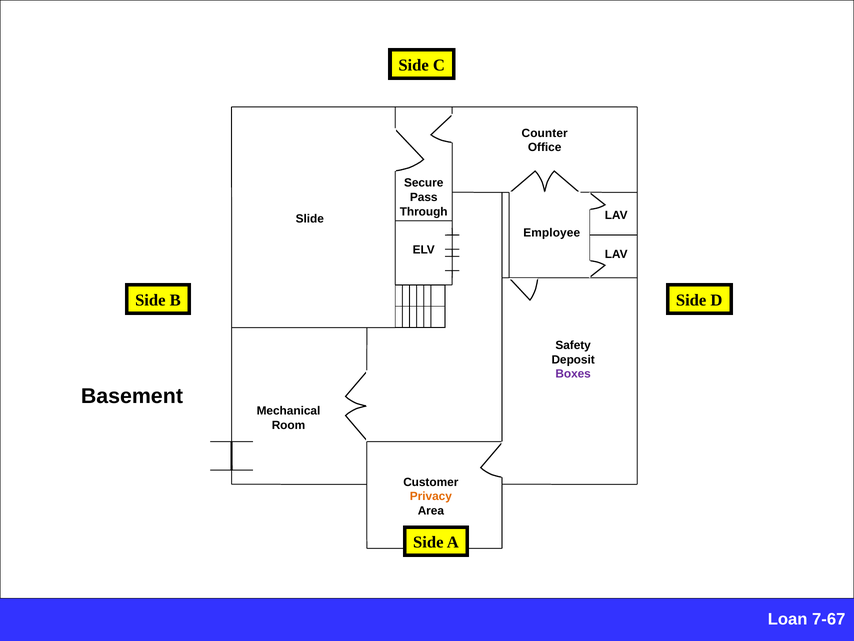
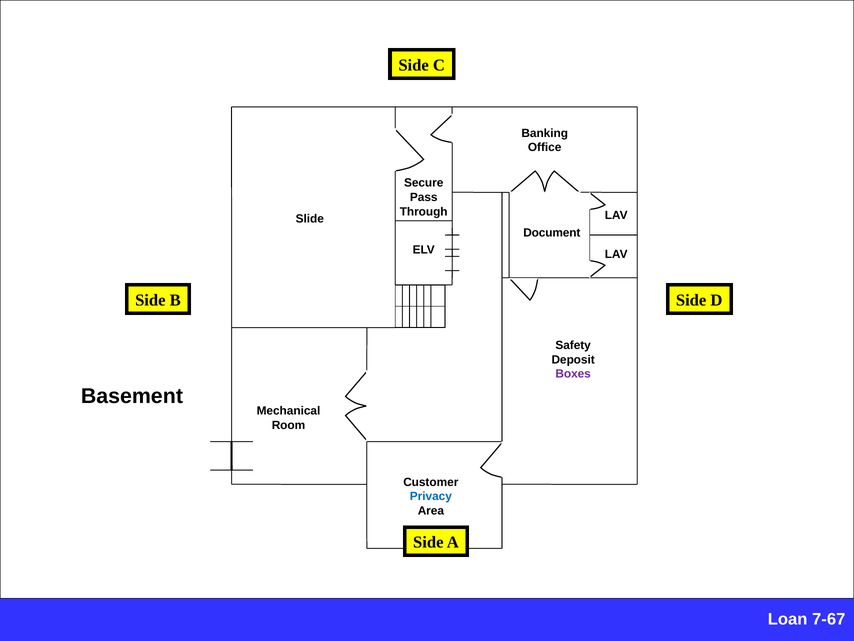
Counter: Counter -> Banking (545, 133)
Employee: Employee -> Document (552, 233)
Privacy colour: orange -> blue (431, 496)
